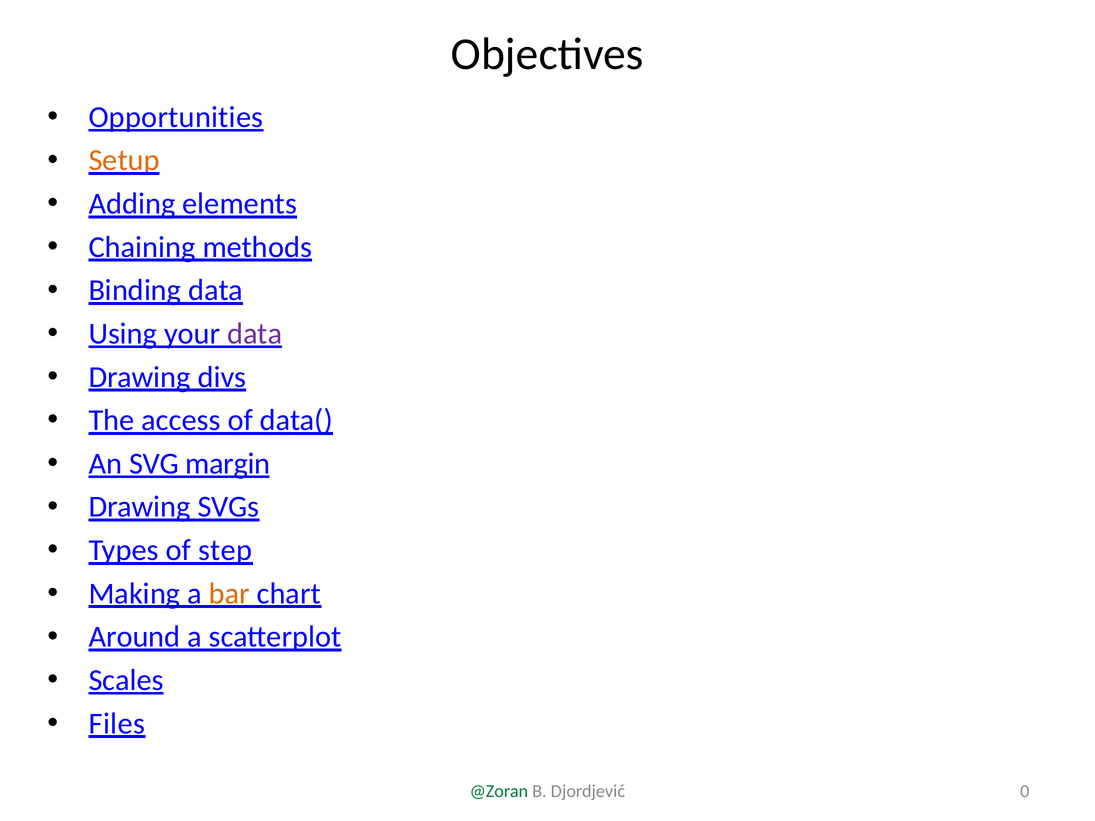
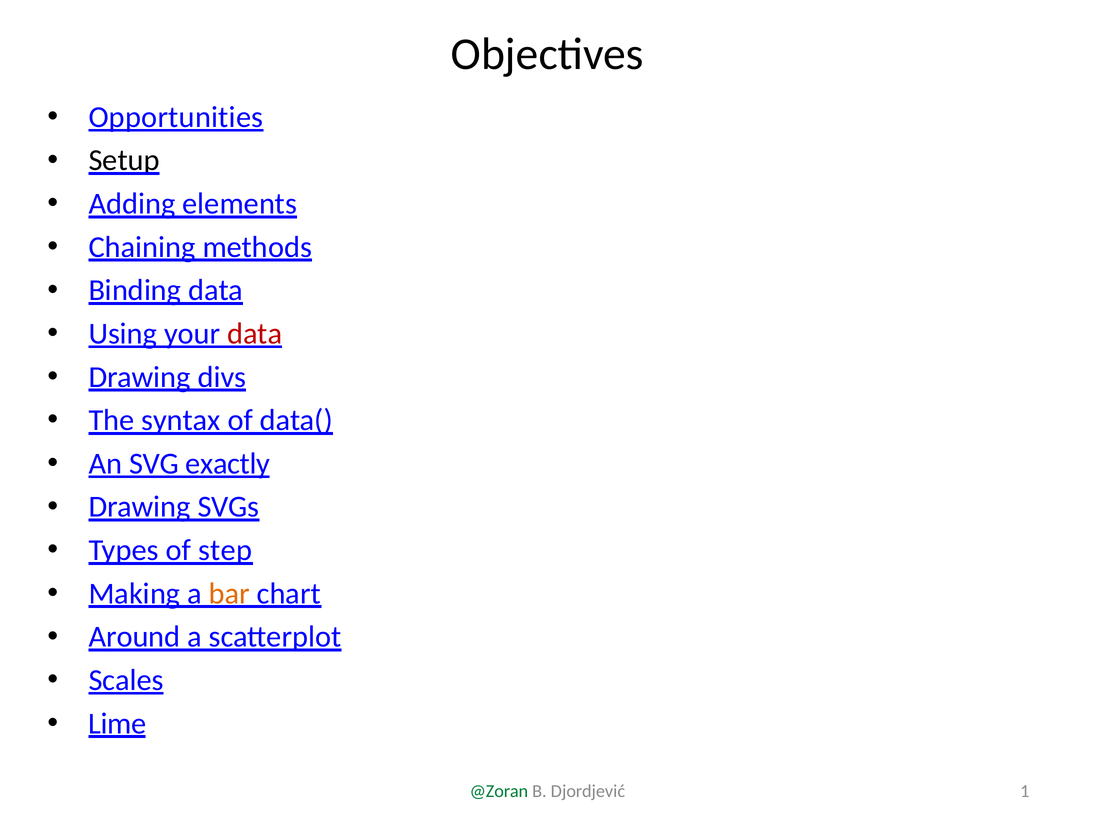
Setup colour: orange -> black (124, 160)
data colour: purple -> red (255, 334)
access: access -> syntax (181, 420)
margin: margin -> exactly (228, 464)
Files: Files -> Lime (117, 724)
0: 0 -> 1 (1025, 791)
